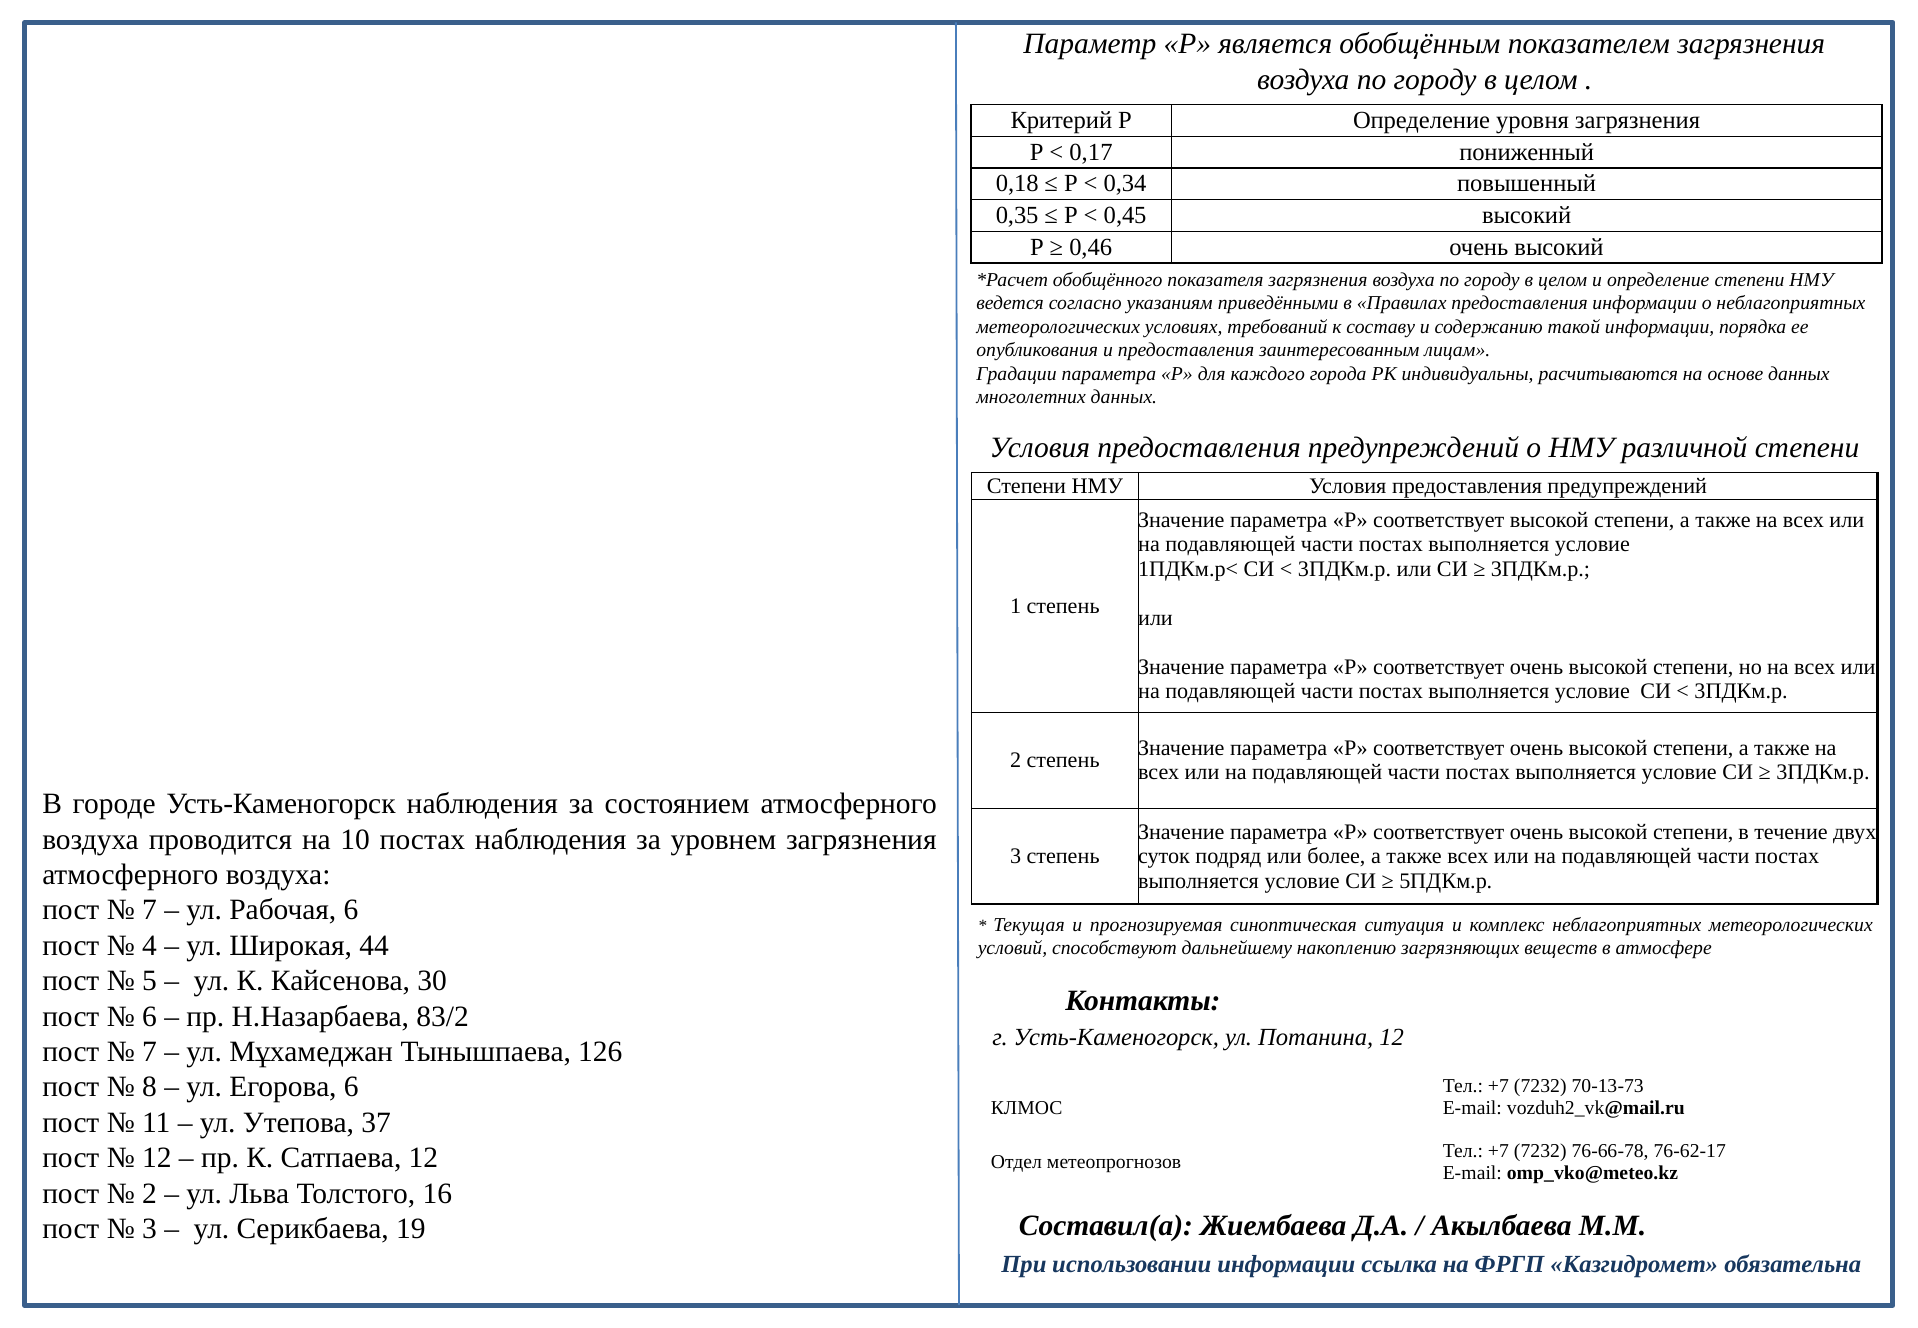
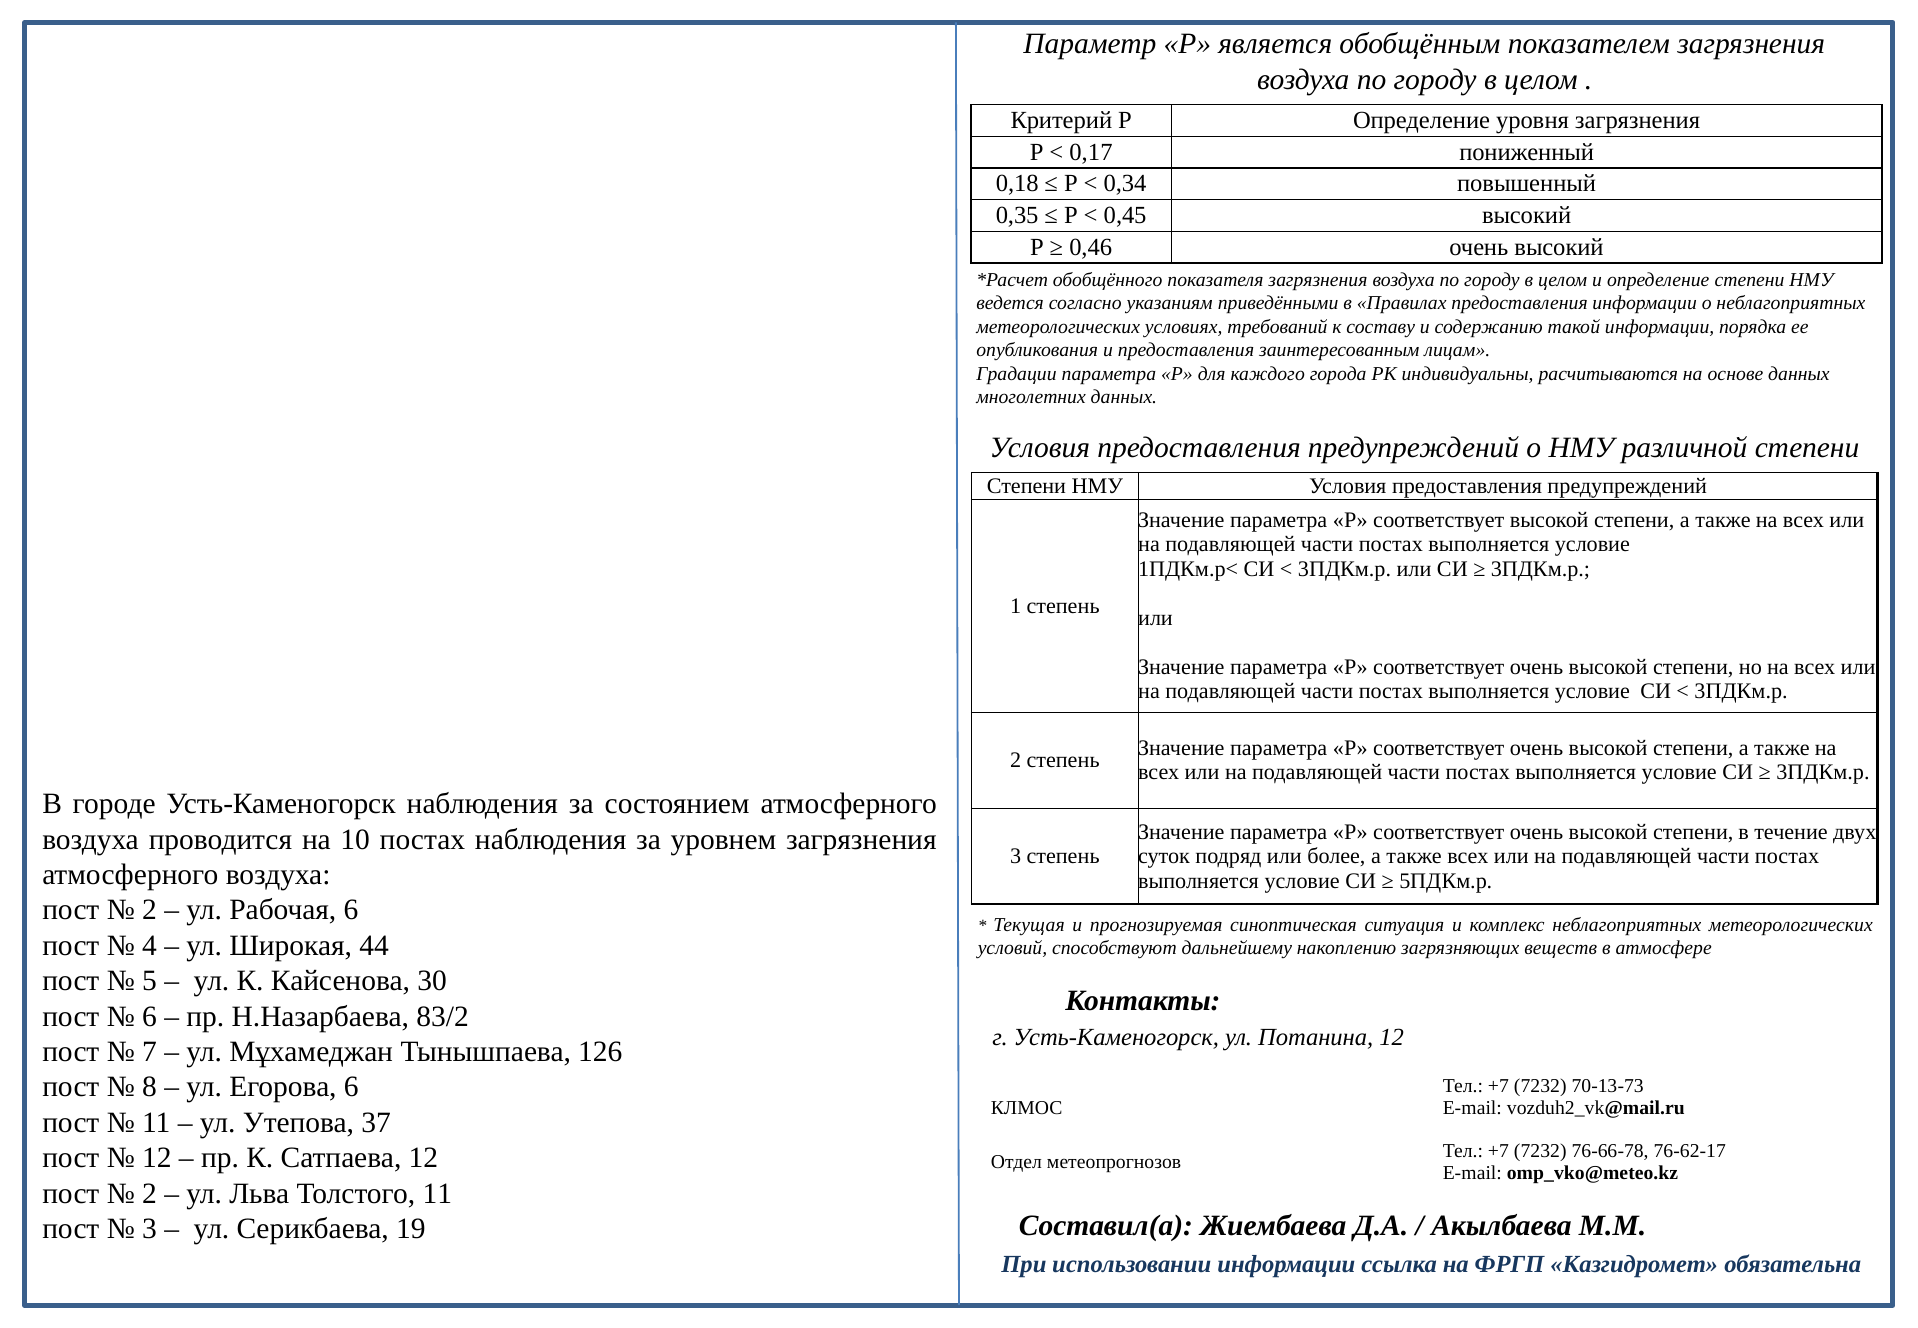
7: 7 -> 2 (150, 910)
Толстого 16: 16 -> 11 (437, 1193)
